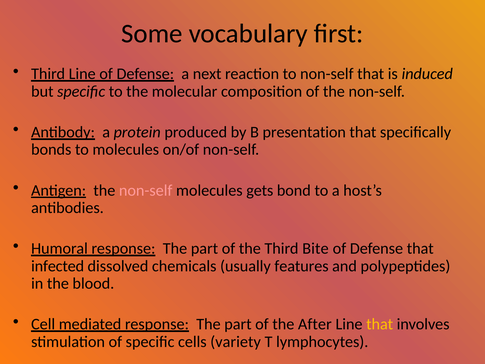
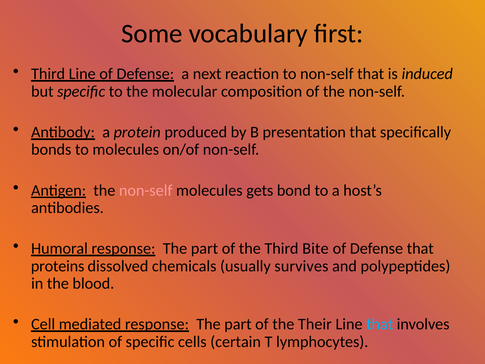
infected: infected -> proteins (58, 266)
features: features -> survives (301, 266)
After: After -> Their (315, 324)
that colour: yellow -> light blue (380, 324)
variety: variety -> certain (236, 342)
